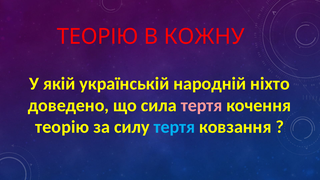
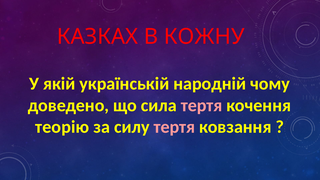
ТЕОРІЮ: ТЕОРІЮ -> КАЗКАХ (97, 37)
ніхто: ніхто -> чому (270, 84)
тертя colour: light blue -> pink (174, 127)
